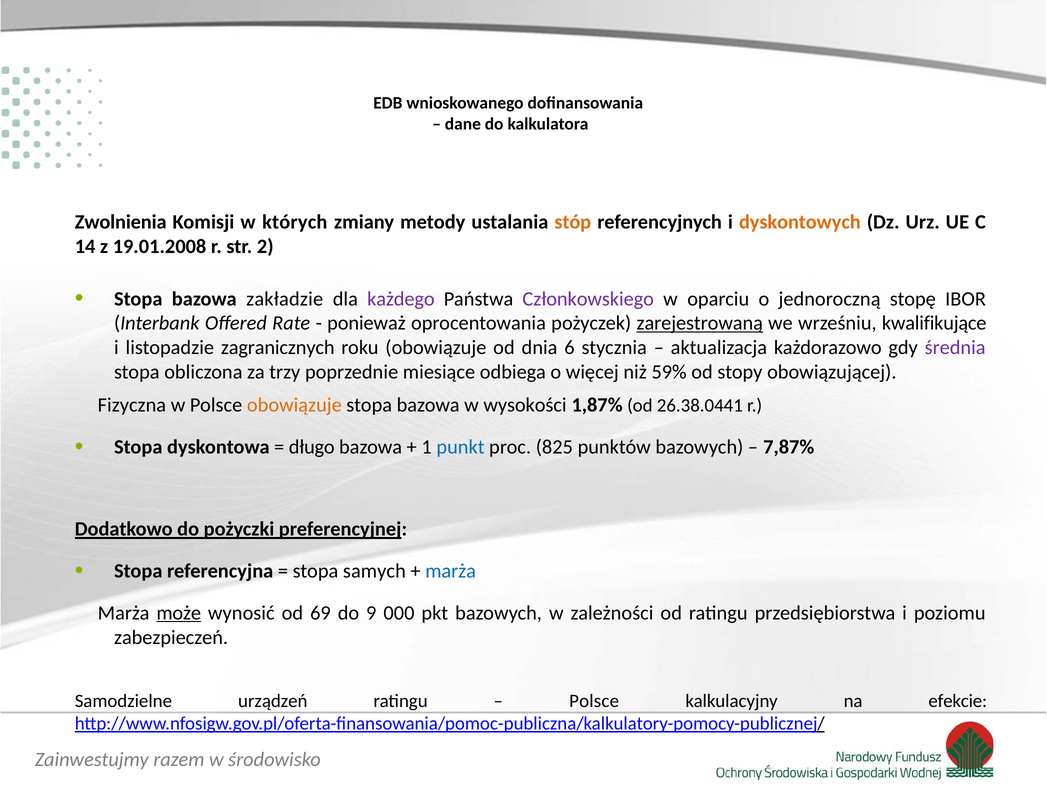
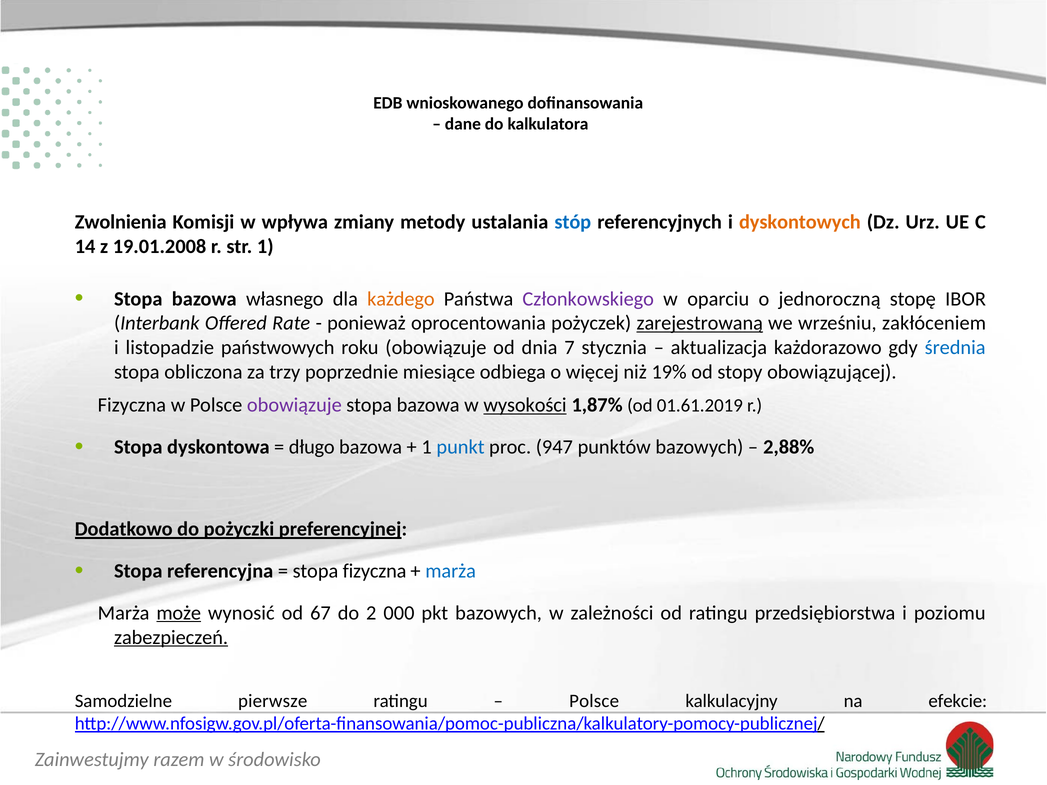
których: których -> wpływa (295, 222)
stóp colour: orange -> blue (573, 222)
str 2: 2 -> 1 (265, 246)
zakładzie: zakładzie -> własnego (285, 299)
każdego colour: purple -> orange (401, 299)
kwalifikujące: kwalifikujące -> zakłóceniem (934, 323)
zagranicznych: zagranicznych -> państwowych (278, 348)
6: 6 -> 7 (569, 348)
średnia colour: purple -> blue (955, 348)
59%: 59% -> 19% (669, 372)
obowiązuje colour: orange -> purple (294, 405)
wysokości underline: none -> present (525, 405)
26.38.0441: 26.38.0441 -> 01.61.2019 (700, 406)
825: 825 -> 947 (554, 447)
7,87%: 7,87% -> 2,88% (789, 447)
stopa samych: samych -> fizyczna (375, 571)
69: 69 -> 67 (320, 613)
9: 9 -> 2 (371, 613)
zabezpieczeń underline: none -> present (171, 638)
urządzeń: urządzeń -> pierwsze (273, 701)
